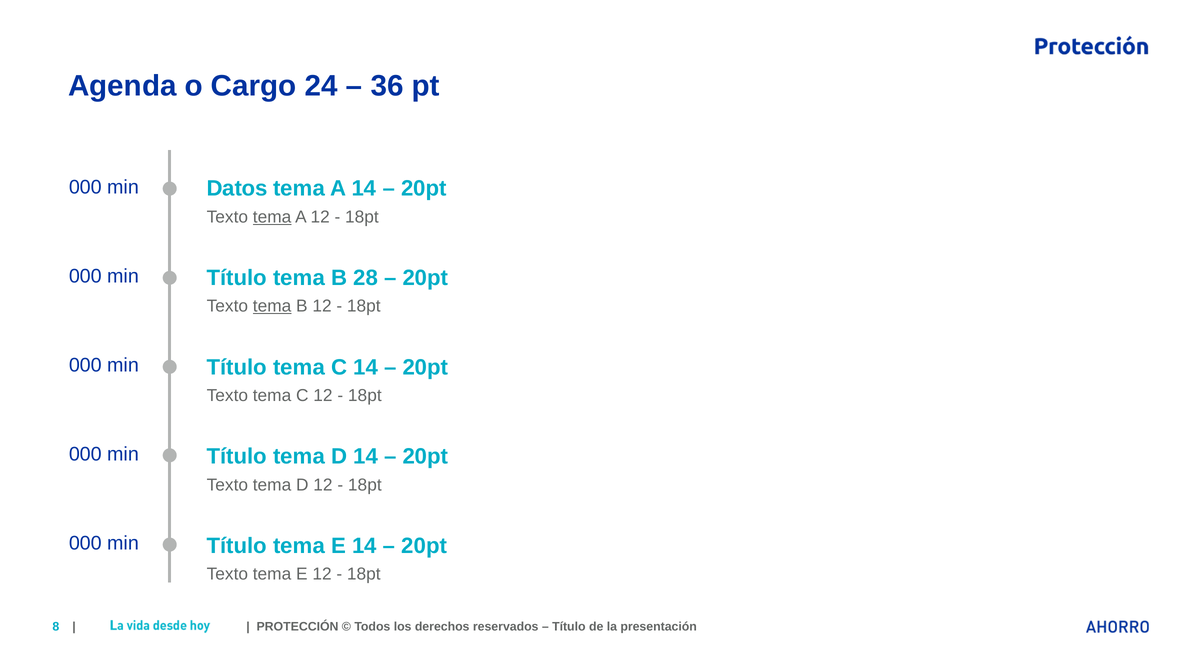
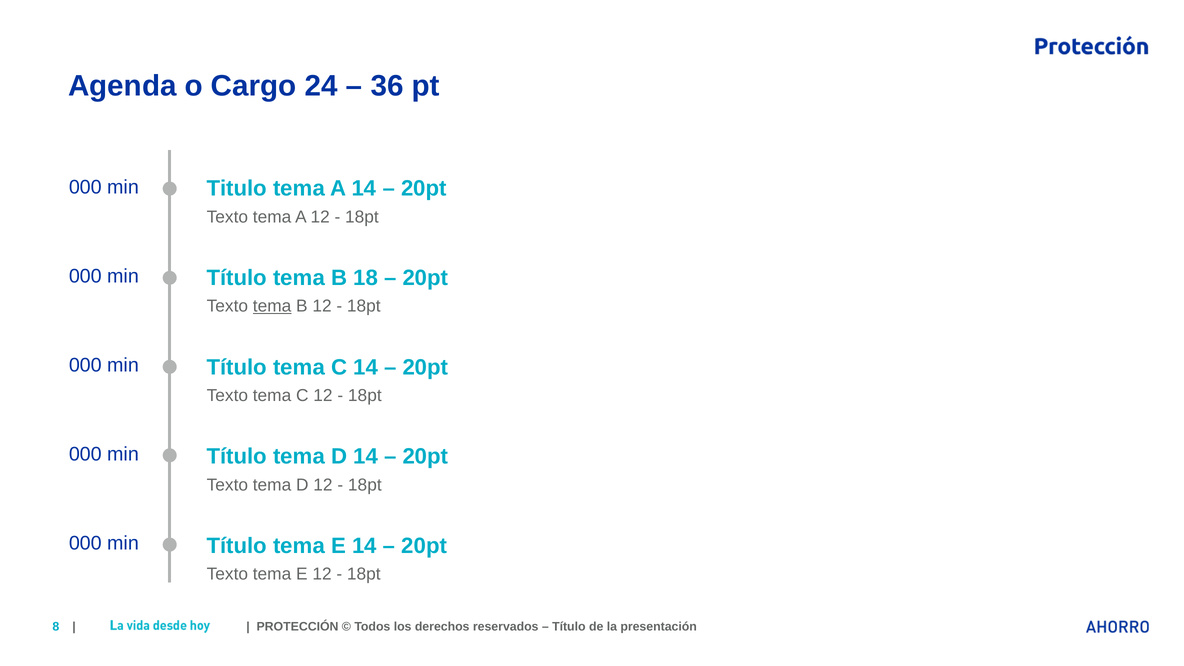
Datos: Datos -> Titulo (237, 189)
tema underline: present -> none (272, 217)
28: 28 -> 18 (366, 278)
